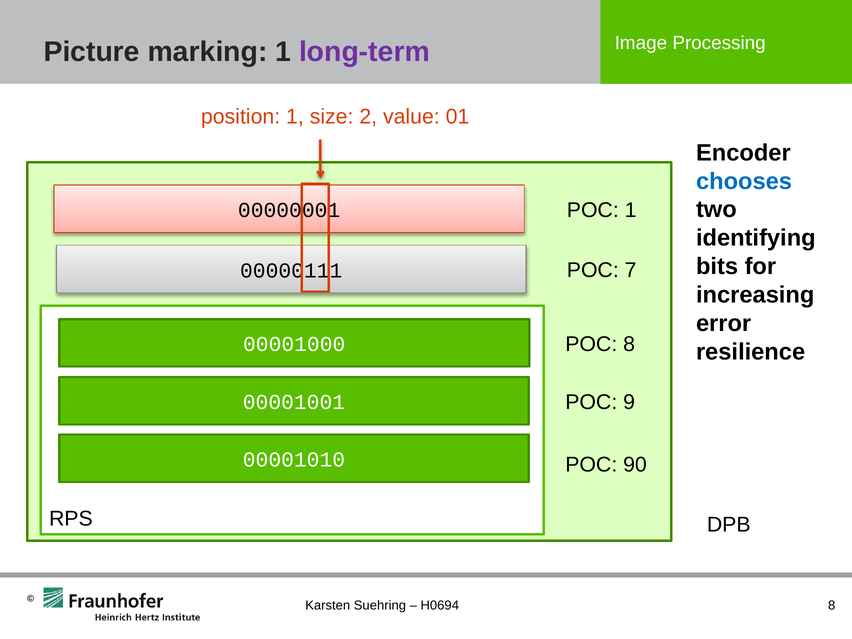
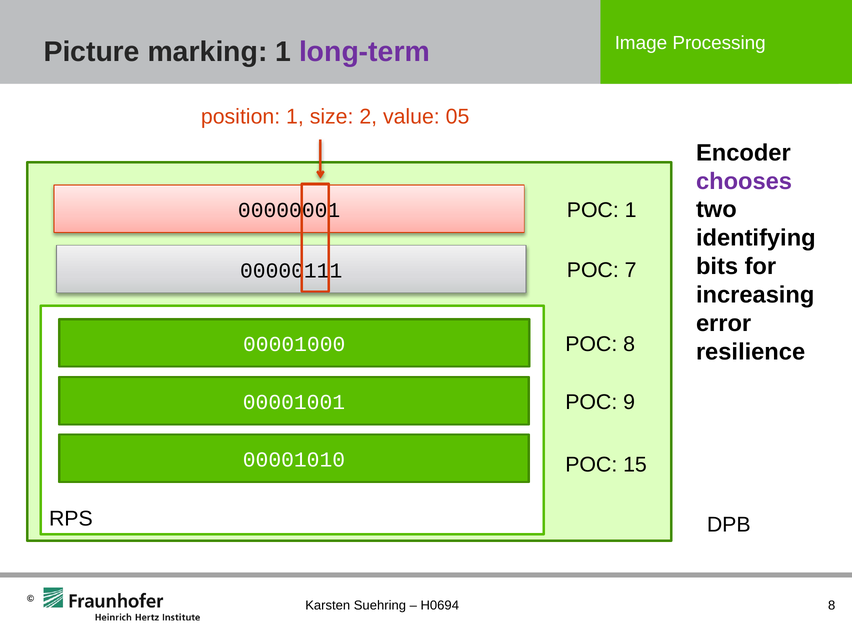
01: 01 -> 05 (457, 117)
chooses colour: blue -> purple (744, 181)
90: 90 -> 15 (635, 465)
